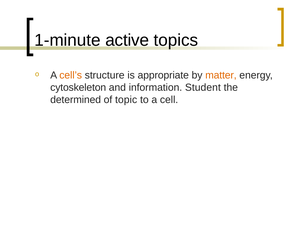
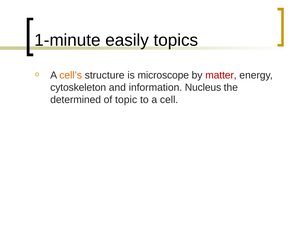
active: active -> easily (127, 40)
appropriate: appropriate -> microscope (163, 75)
matter colour: orange -> red (221, 75)
Student: Student -> Nucleus (203, 87)
